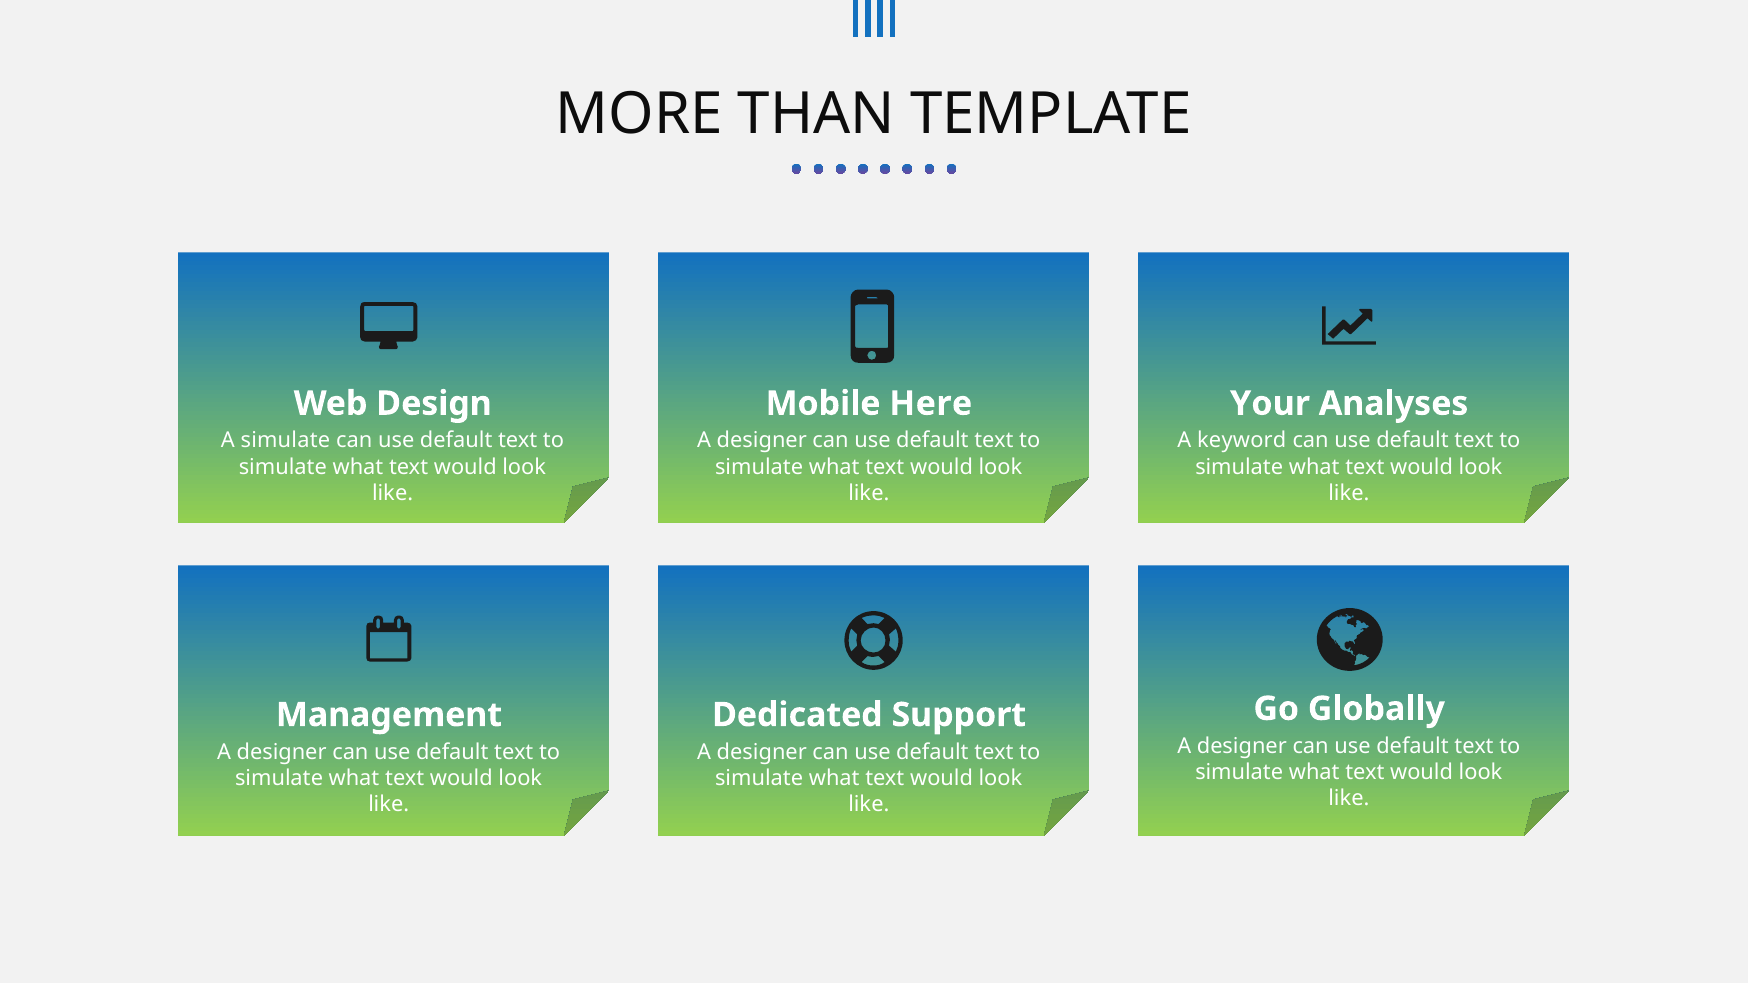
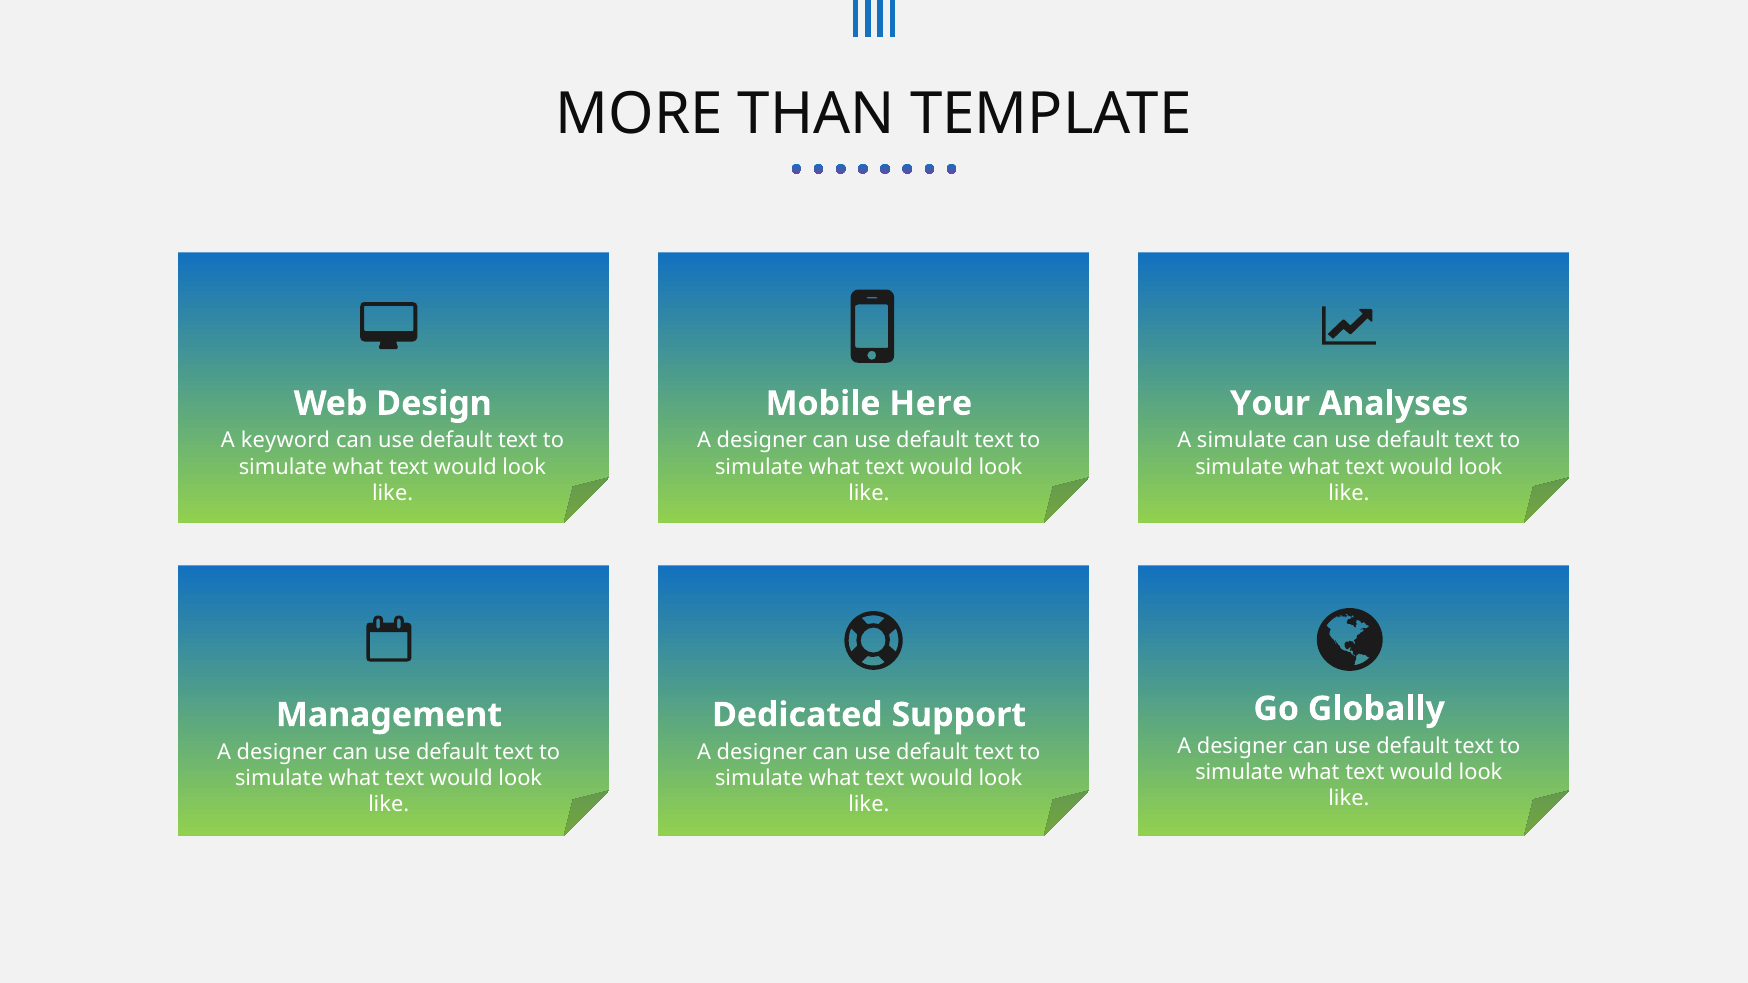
A simulate: simulate -> keyword (285, 441)
A keyword: keyword -> simulate (1242, 441)
